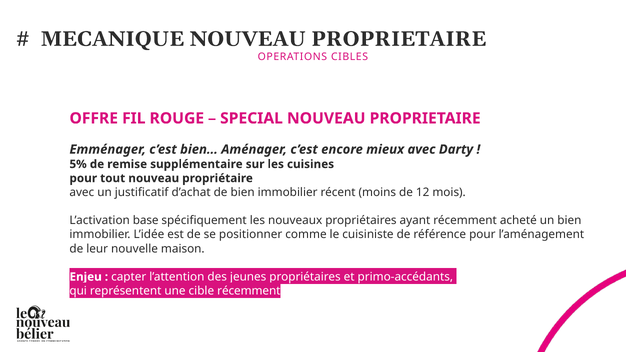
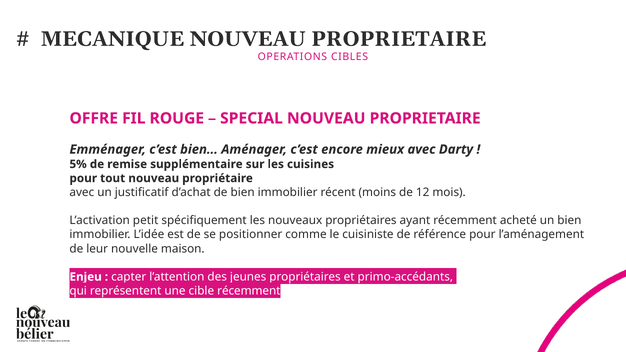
base: base -> petit (146, 221)
